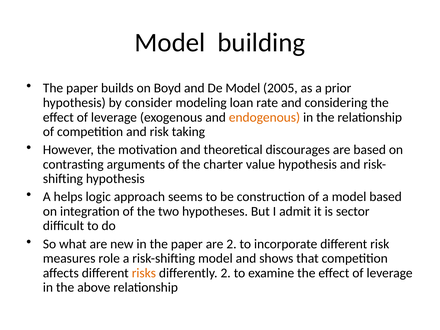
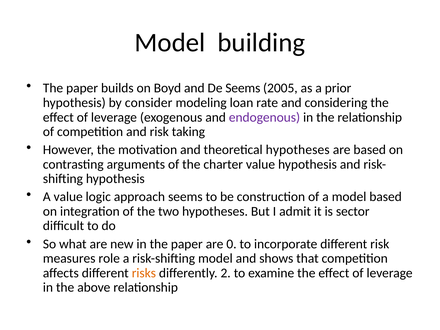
De Model: Model -> Seems (243, 88)
endogenous colour: orange -> purple (264, 117)
theoretical discourages: discourages -> hypotheses (298, 150)
A helps: helps -> value (68, 197)
are 2: 2 -> 0 (231, 244)
